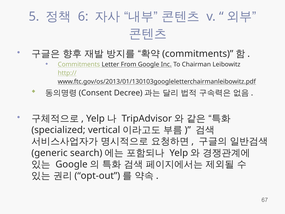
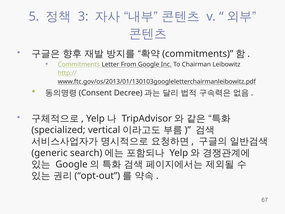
6: 6 -> 3 (83, 16)
